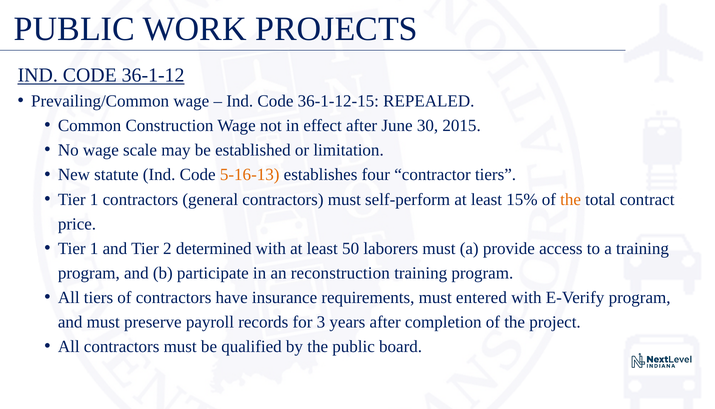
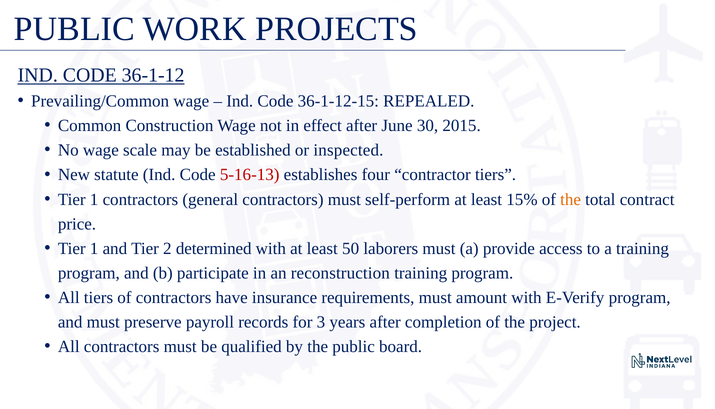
limitation: limitation -> inspected (348, 150)
5-16-13 colour: orange -> red (250, 175)
entered: entered -> amount (482, 297)
